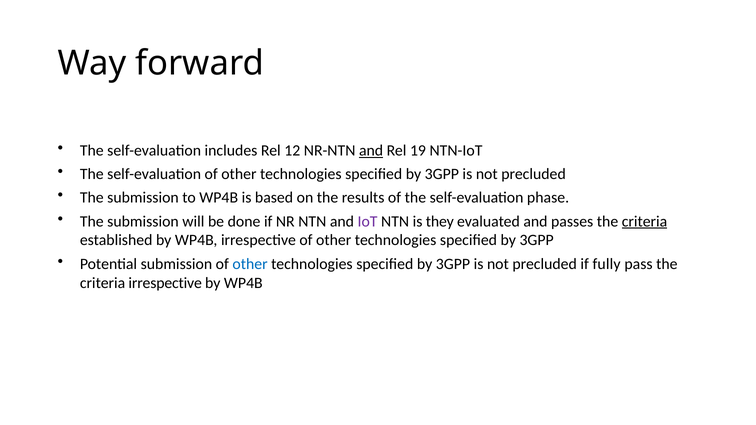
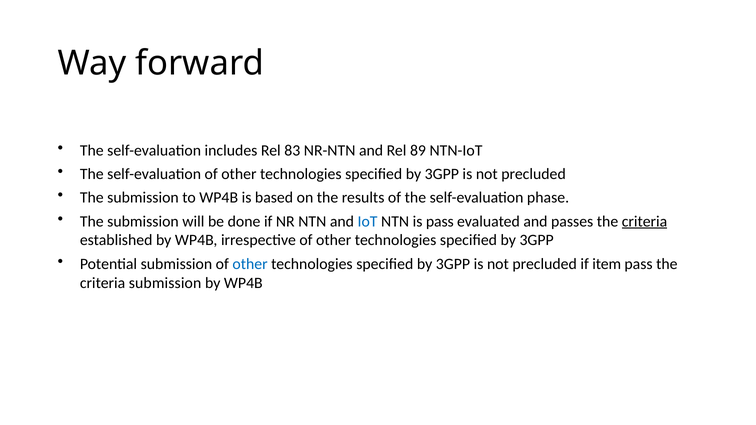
12: 12 -> 83 (292, 151)
and underline: present -> none (371, 151)
19: 19 -> 89 (418, 151)
IoT colour: purple -> blue (368, 222)
is they: they -> pass (440, 222)
fully: fully -> item (607, 264)
criteria irrespective: irrespective -> submission (165, 283)
